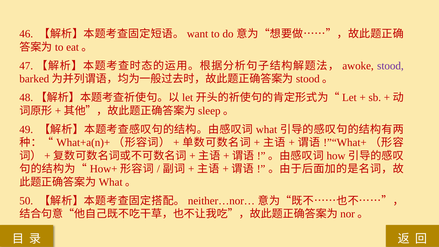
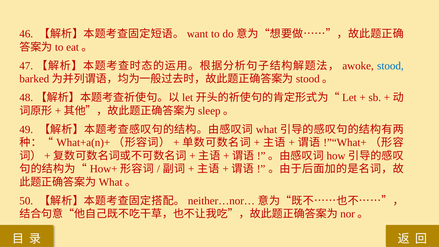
stood colour: purple -> blue (390, 66)
